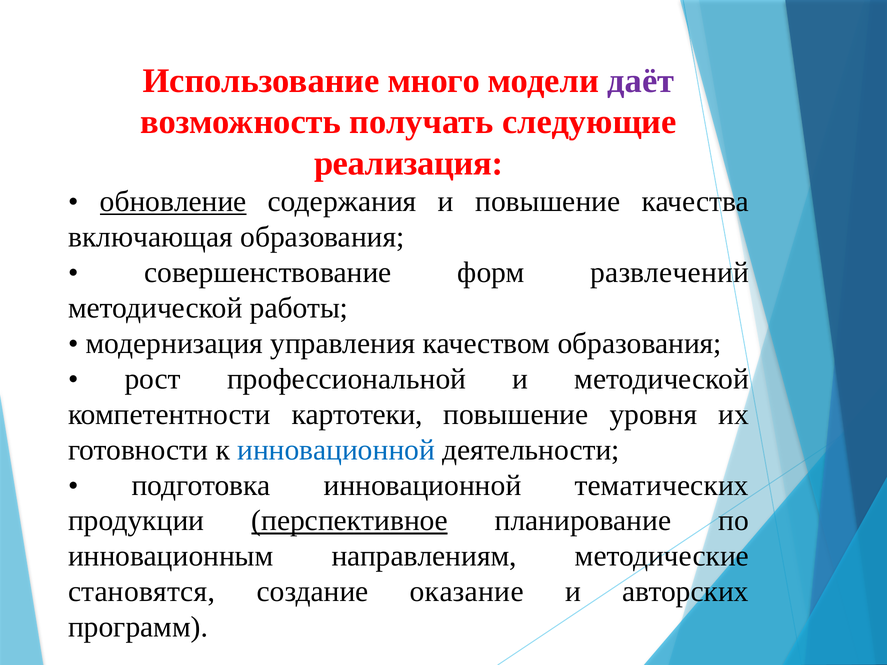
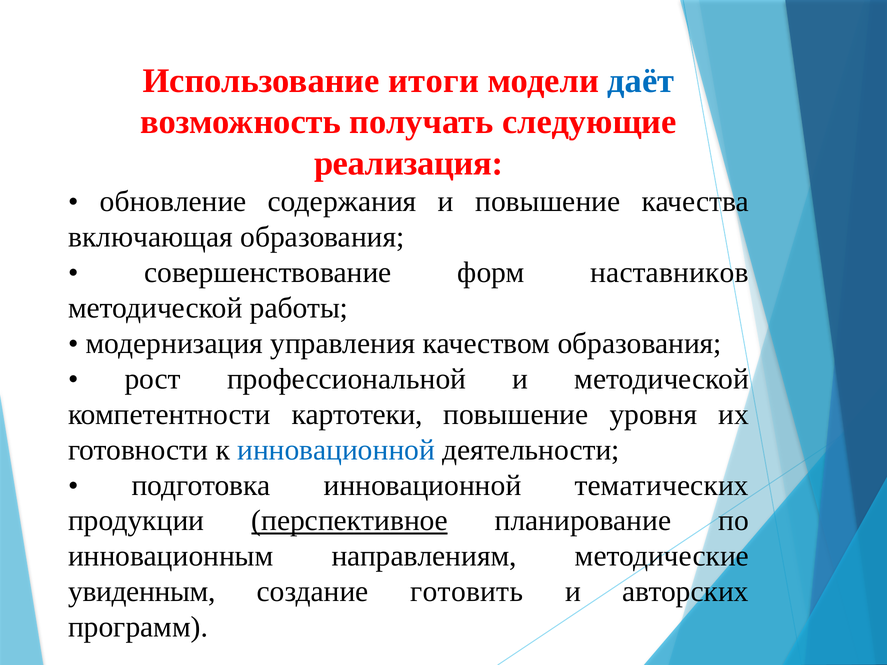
много: много -> итоги (434, 81)
даёт colour: purple -> blue (641, 81)
обновление underline: present -> none (173, 202)
развлечений: развлечений -> наставников (670, 273)
становятся: становятся -> увиденным (142, 592)
оказание: оказание -> готовить (467, 592)
